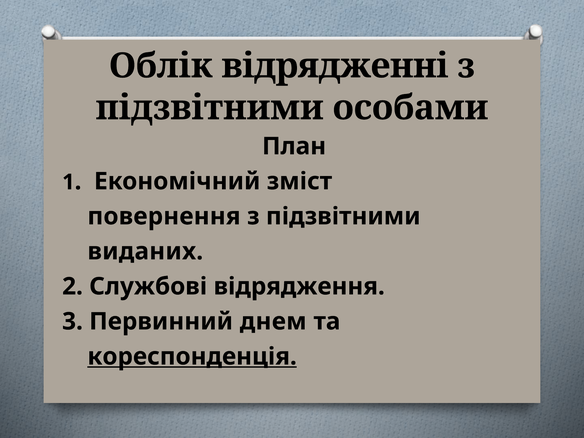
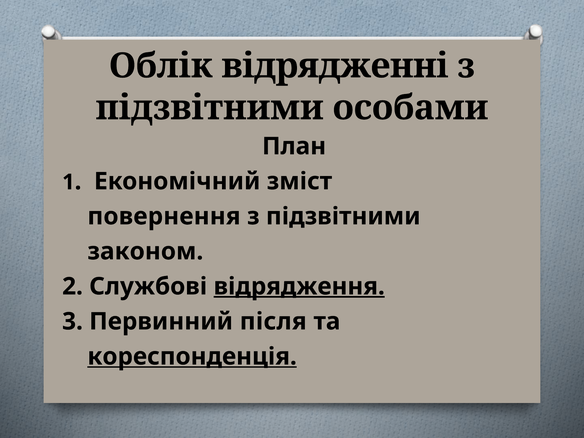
виданих: виданих -> законом (145, 251)
відрядження underline: none -> present (299, 286)
днем: днем -> після (273, 321)
